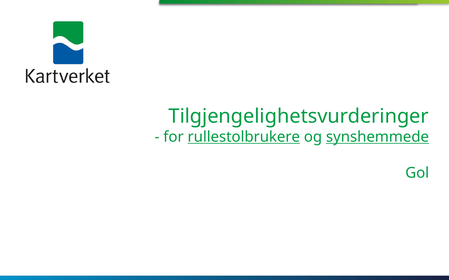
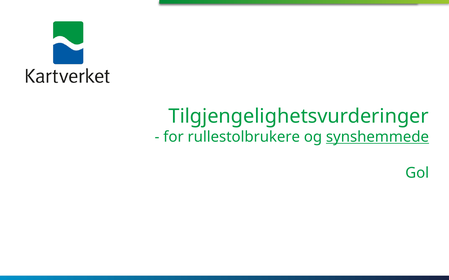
rullestolbrukere underline: present -> none (244, 137)
